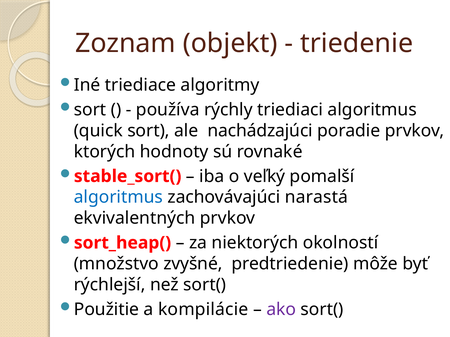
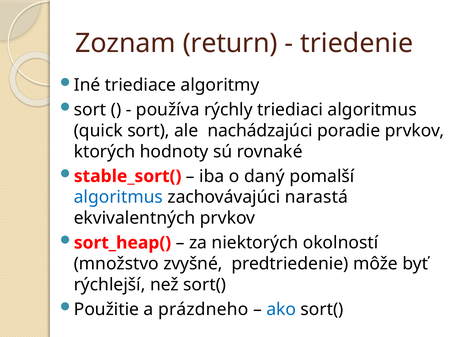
objekt: objekt -> return (230, 44)
veľký: veľký -> daný (264, 177)
kompilácie: kompilácie -> prázdneho (203, 310)
ako colour: purple -> blue (281, 310)
